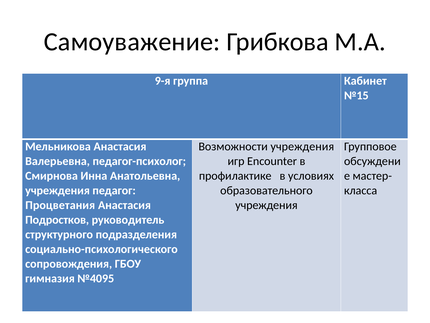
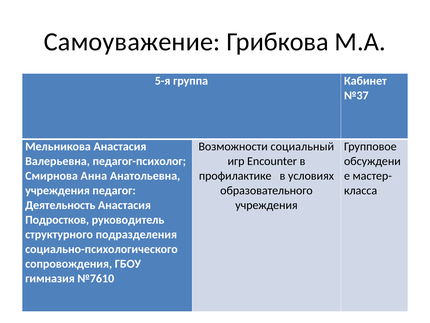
9-я: 9-я -> 5-я (163, 81)
№15: №15 -> №37 (356, 95)
Возможности учреждения: учреждения -> социальный (302, 146)
Инна: Инна -> Анна (94, 176)
Процветания: Процветания -> Деятельность (60, 205)
№4095: №4095 -> №7610 (96, 278)
